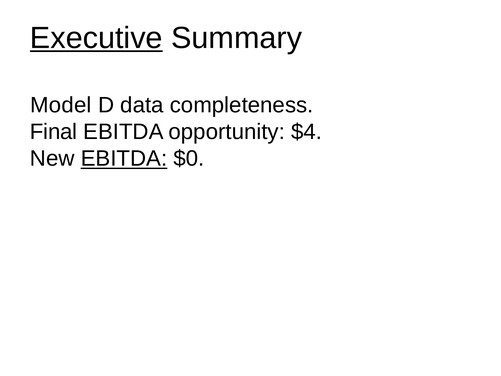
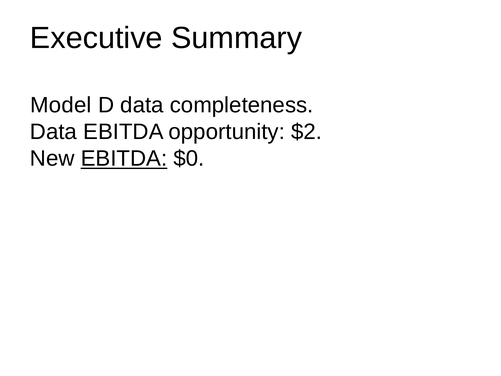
Executive underline: present -> none (96, 38)
Final: Final -> Data (53, 132)
$4: $4 -> $2 (307, 132)
